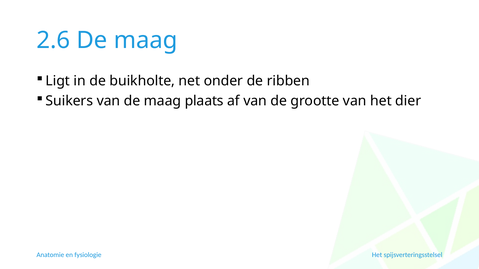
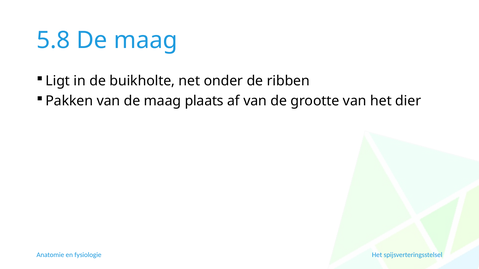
2.6: 2.6 -> 5.8 (53, 40)
Suikers: Suikers -> Pakken (69, 101)
